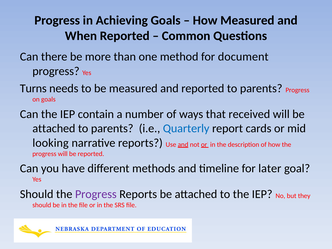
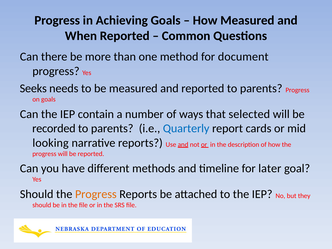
Turns: Turns -> Seeks (33, 88)
received: received -> selected (249, 114)
attached: attached -> recorded (54, 128)
Progress colour: purple -> orange (96, 194)
